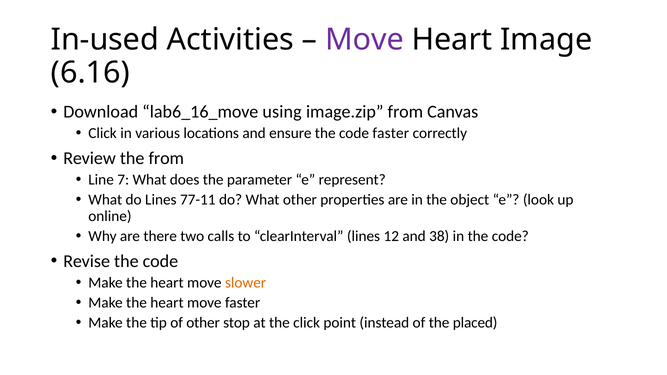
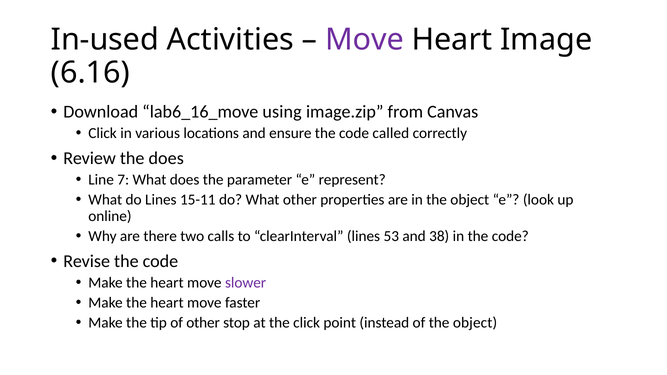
code faster: faster -> called (391, 133)
the from: from -> does (166, 158)
77-11: 77-11 -> 15-11 (198, 200)
12: 12 -> 53 (391, 236)
slower colour: orange -> purple (246, 283)
of the placed: placed -> object (475, 323)
